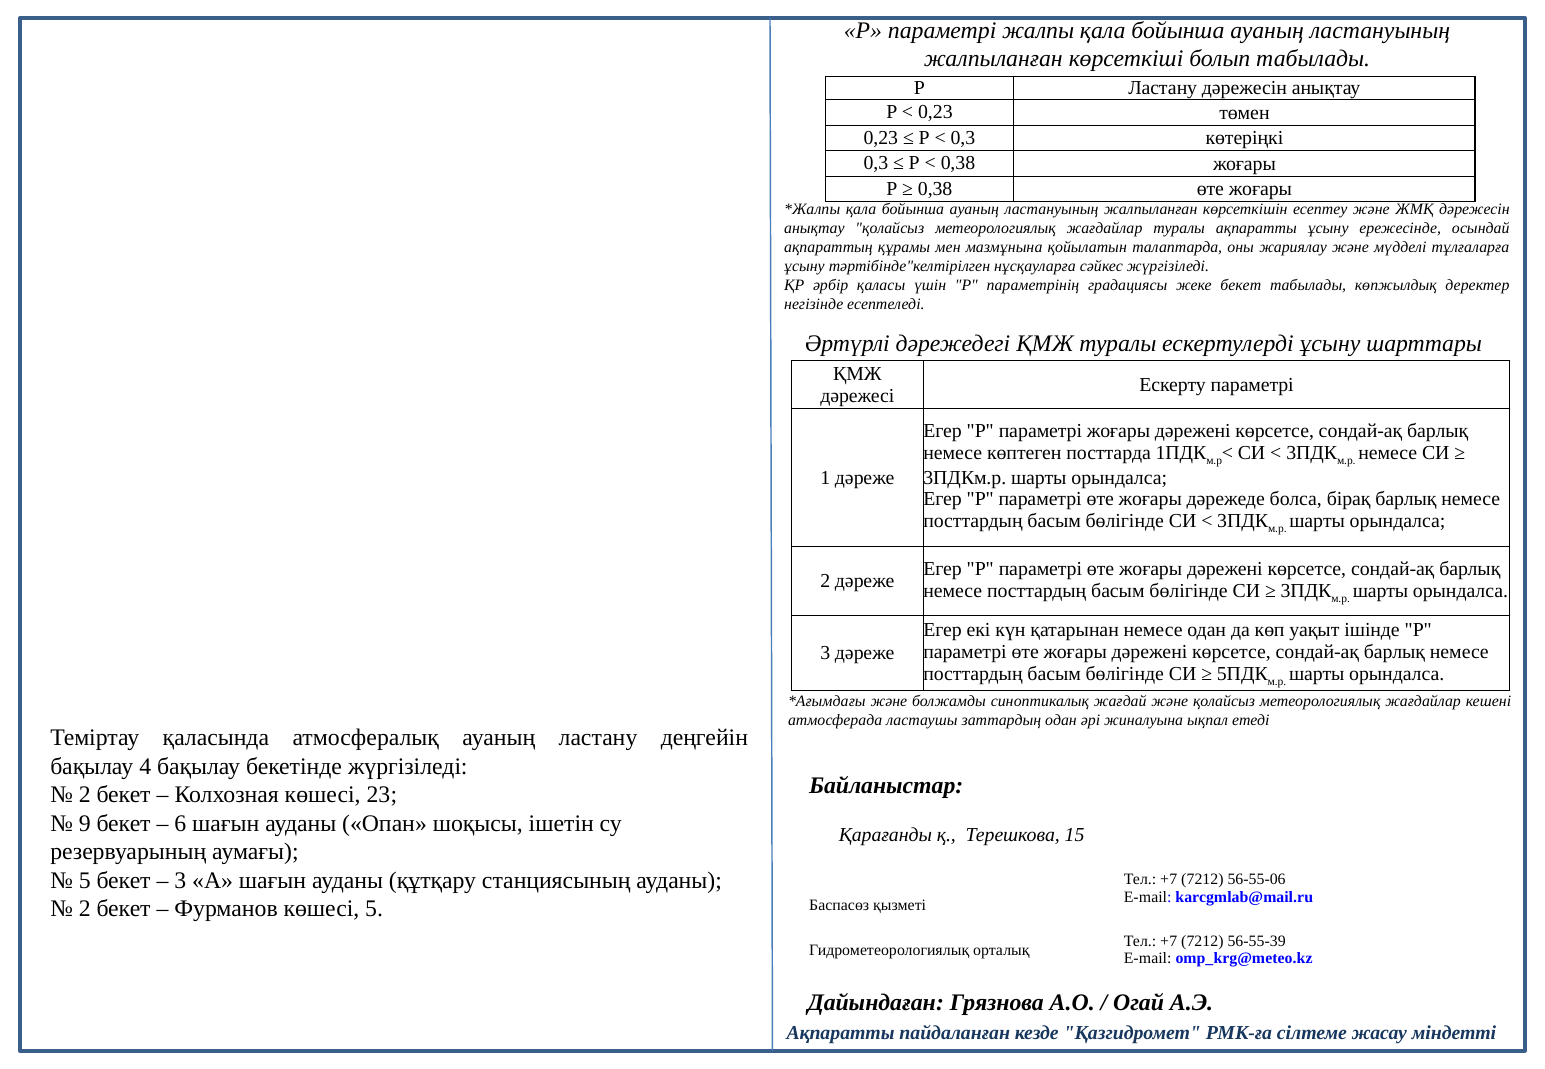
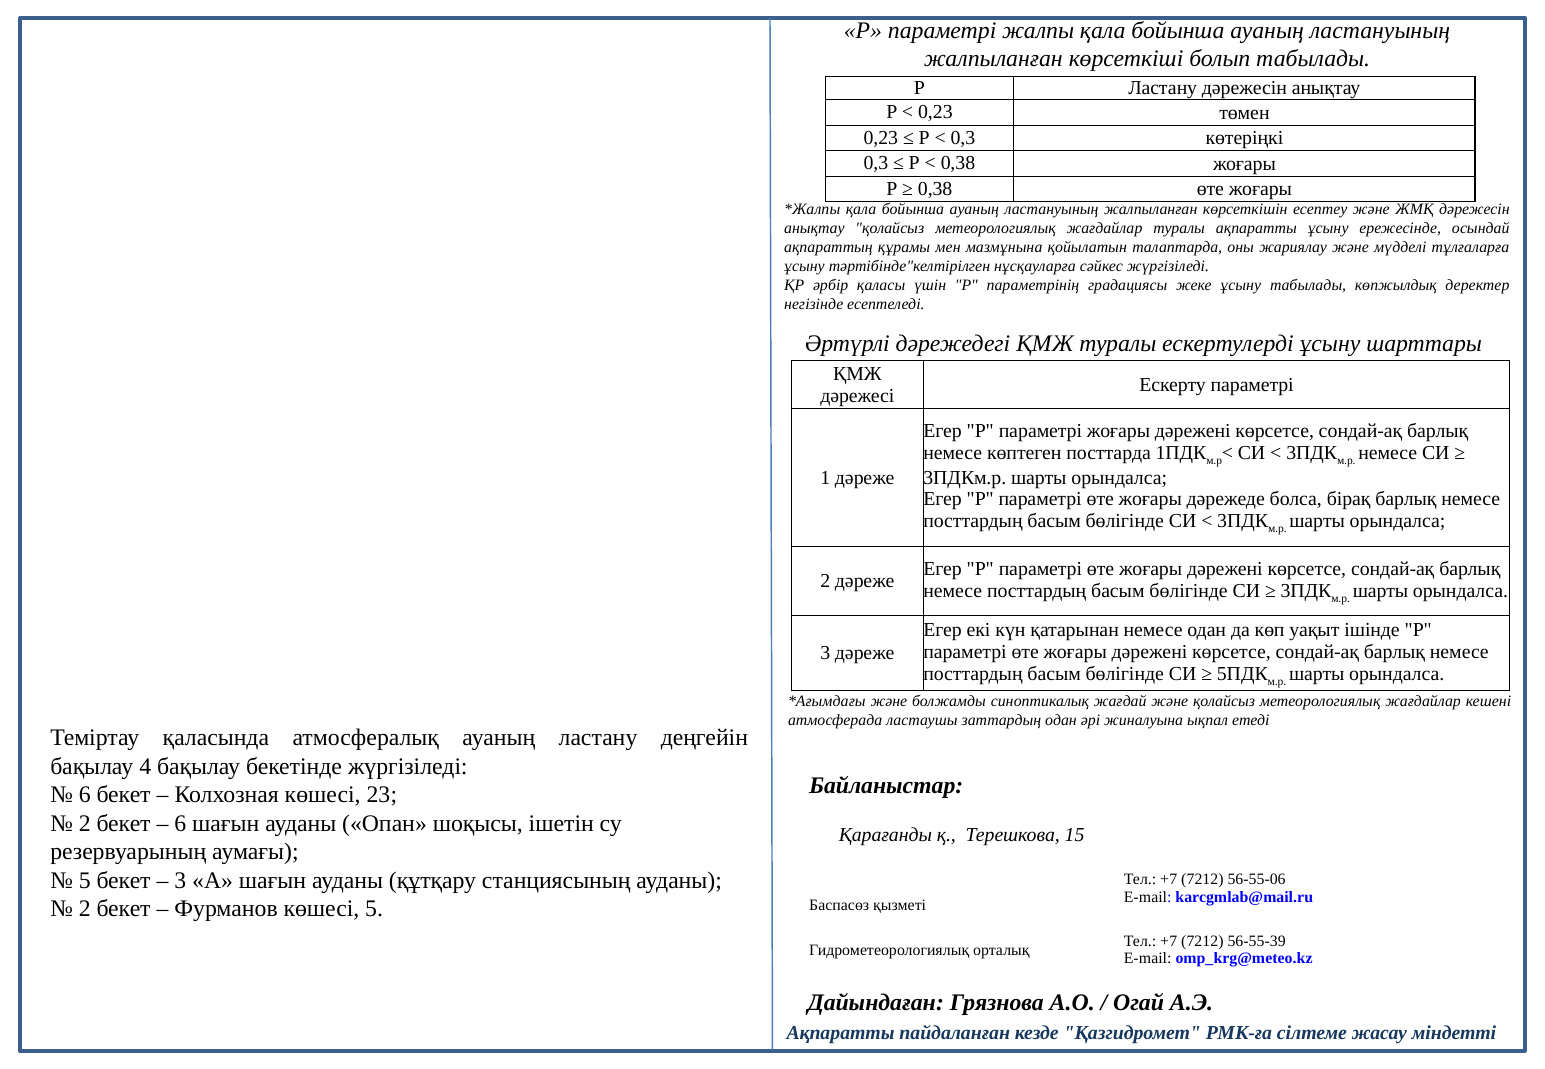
жеке бекет: бекет -> ұсыну (1241, 285)
2: 2 -> 6 (85, 795)
9: 9 -> 2 (85, 824)
